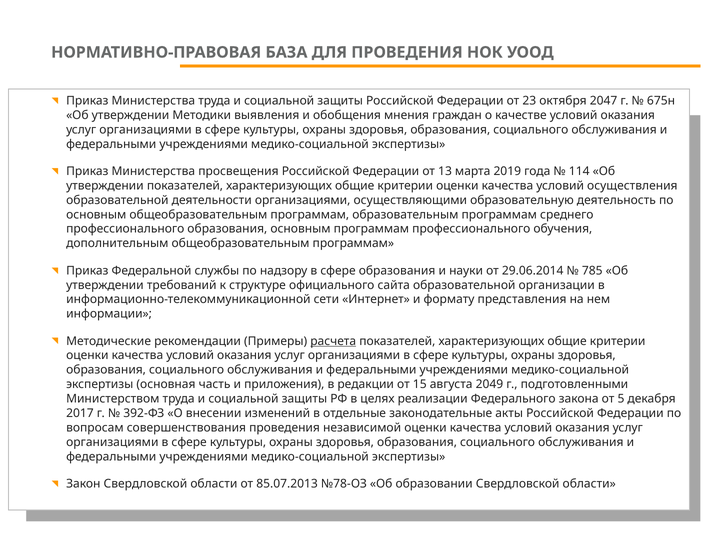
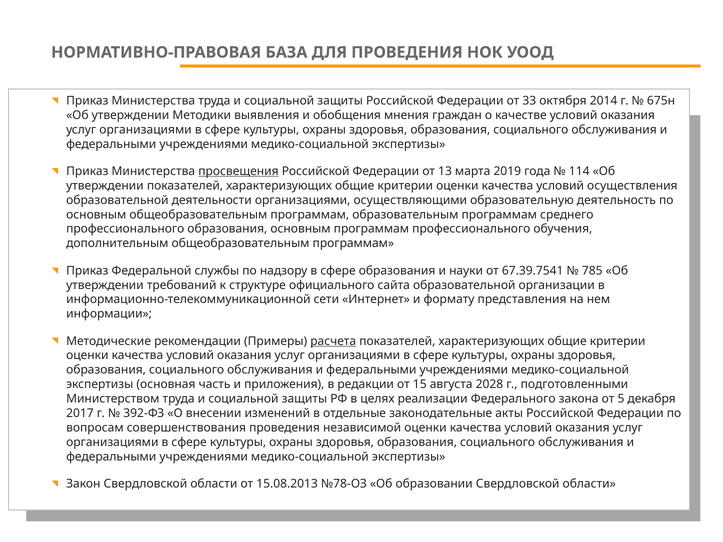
23: 23 -> 33 (529, 101)
2047: 2047 -> 2014 (604, 101)
просвещения underline: none -> present (238, 171)
29.06.2014: 29.06.2014 -> 67.39.7541 (533, 271)
2049: 2049 -> 2028 (489, 385)
85.07.2013: 85.07.2013 -> 15.08.2013 (287, 484)
